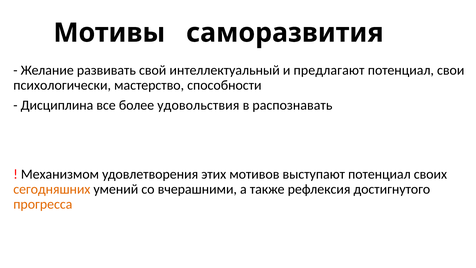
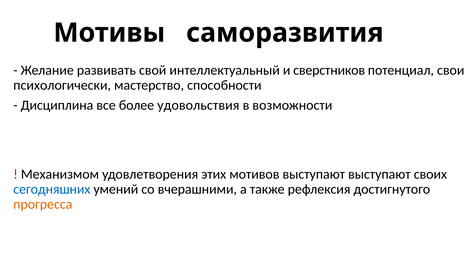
предлагают: предлагают -> сверстников (329, 70)
распознавать: распознавать -> возможности (292, 105)
выступают потенциал: потенциал -> выступают (379, 174)
сегодняшних colour: orange -> blue (52, 189)
